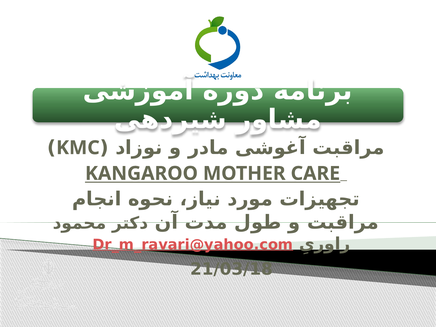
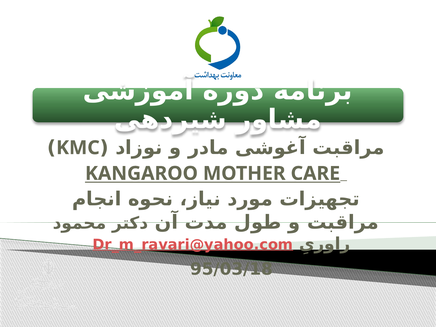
21/03/18: 21/03/18 -> 95/03/18 (232, 269)
